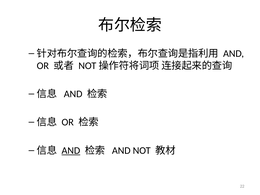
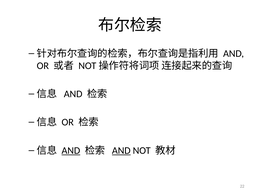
AND underline: none -> present (121, 150)
